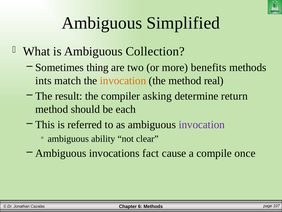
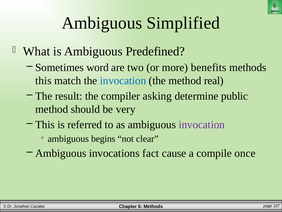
Collection: Collection -> Predefined (155, 51)
thing: thing -> word (98, 67)
ints: ints -> this (43, 81)
invocation colour: orange -> blue (123, 81)
return: return -> public (235, 96)
each: each -> very (126, 109)
ability: ability -> begins (103, 138)
